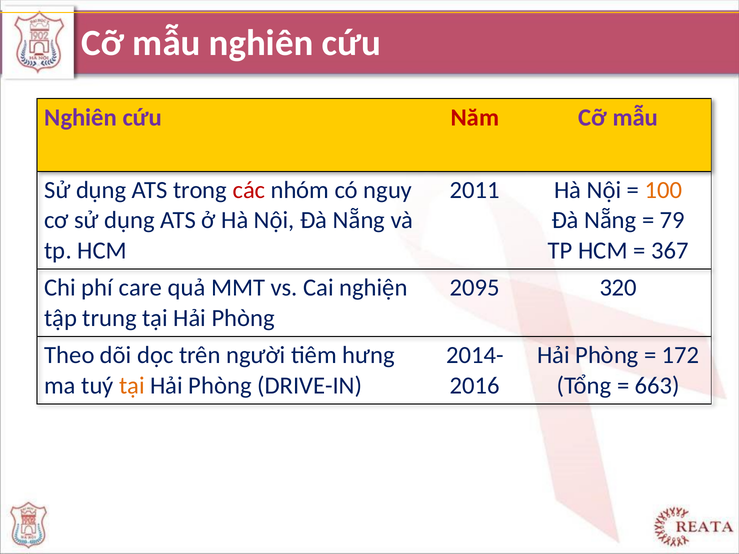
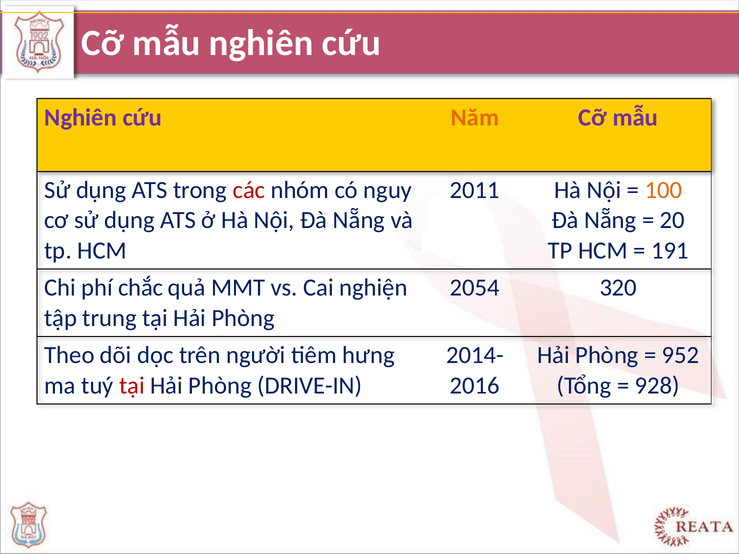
Năm colour: red -> orange (475, 117)
79: 79 -> 20 (672, 220)
367: 367 -> 191 (670, 250)
care: care -> chắc (141, 288)
2095: 2095 -> 2054 (475, 288)
172: 172 -> 952 (681, 355)
tại colour: orange -> red (132, 386)
663: 663 -> 928 (657, 386)
